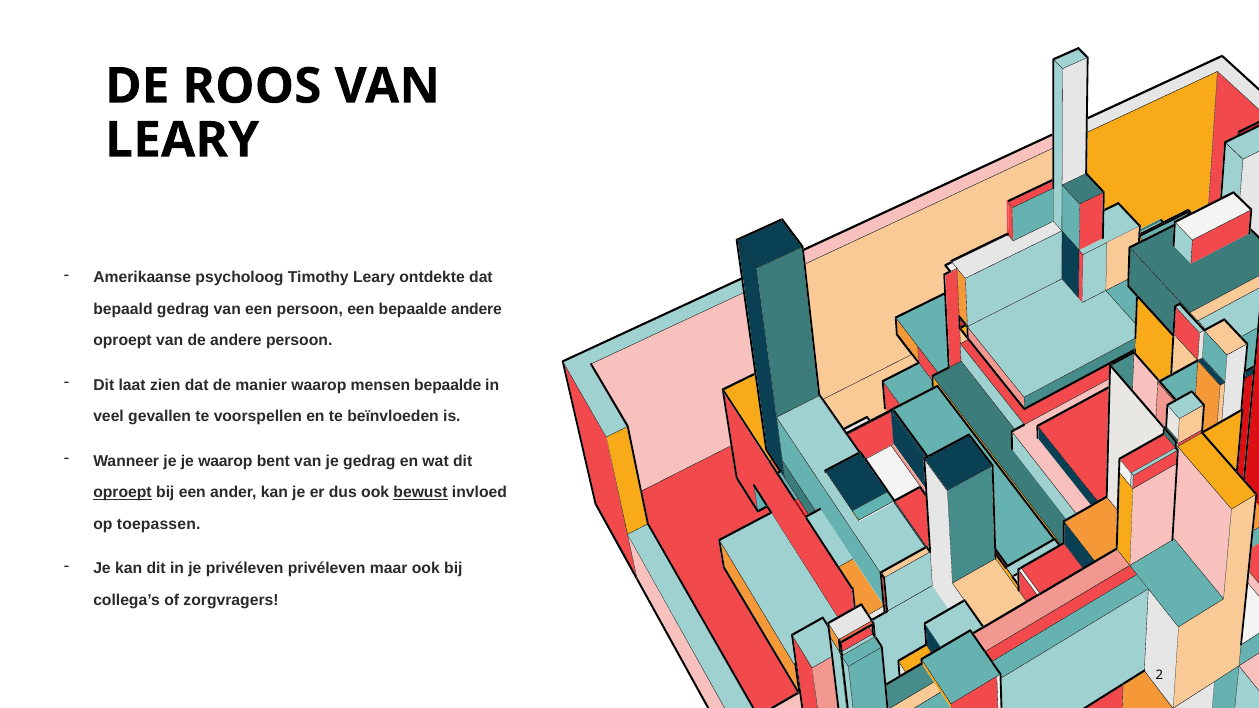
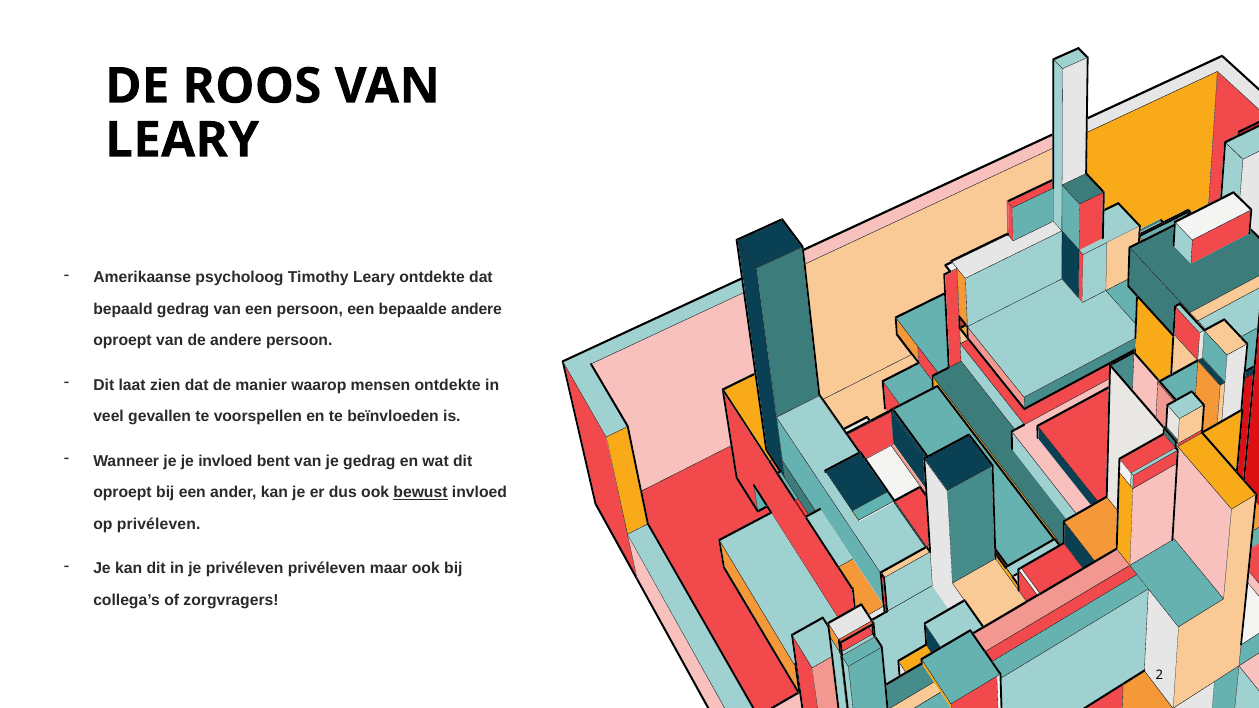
mensen bepaalde: bepaalde -> ontdekte (448, 385)
je waarop: waarop -> invloed (225, 461)
oproept underline: present -> none (123, 493)
op toepassen: toepassen -> privéleven (159, 524)
